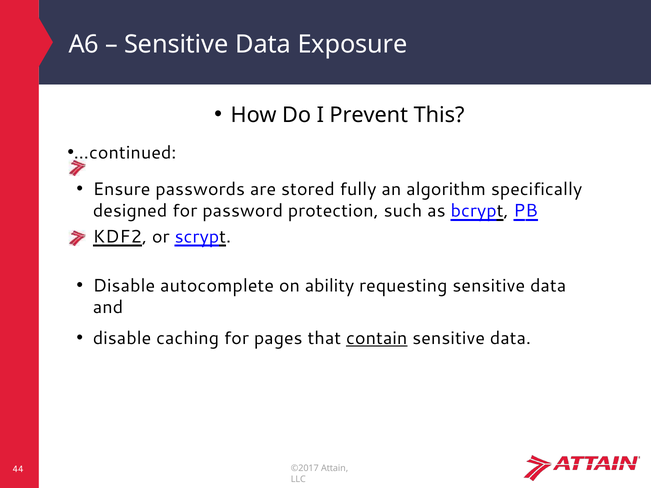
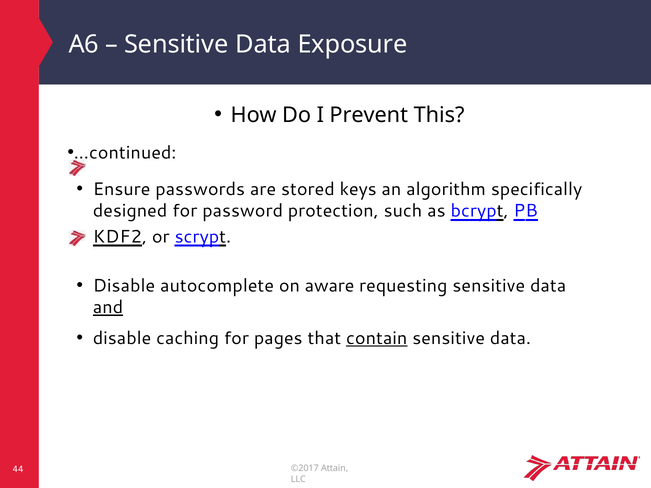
fully: fully -> keys (358, 189)
ability: ability -> aware (330, 286)
and underline: none -> present (108, 308)
